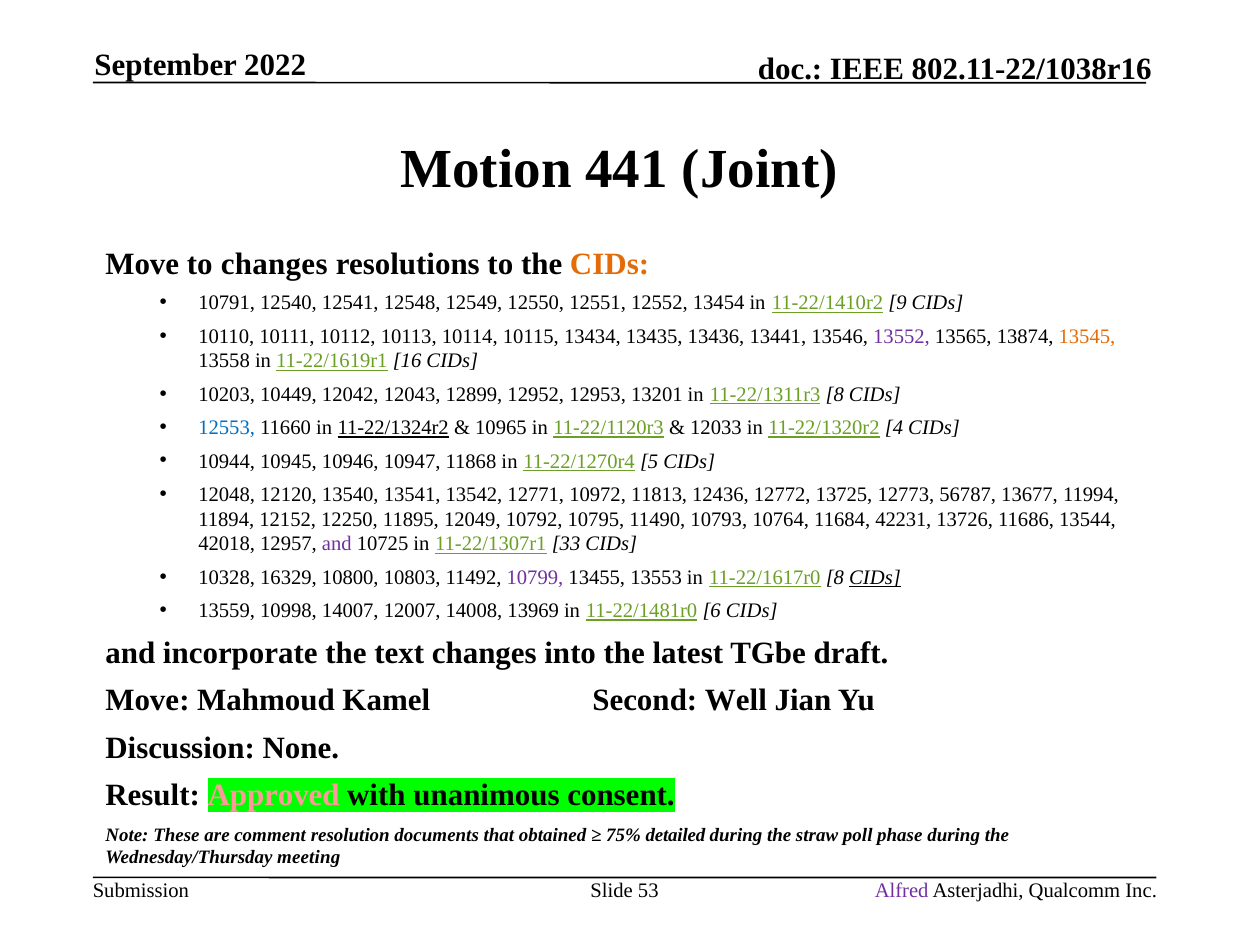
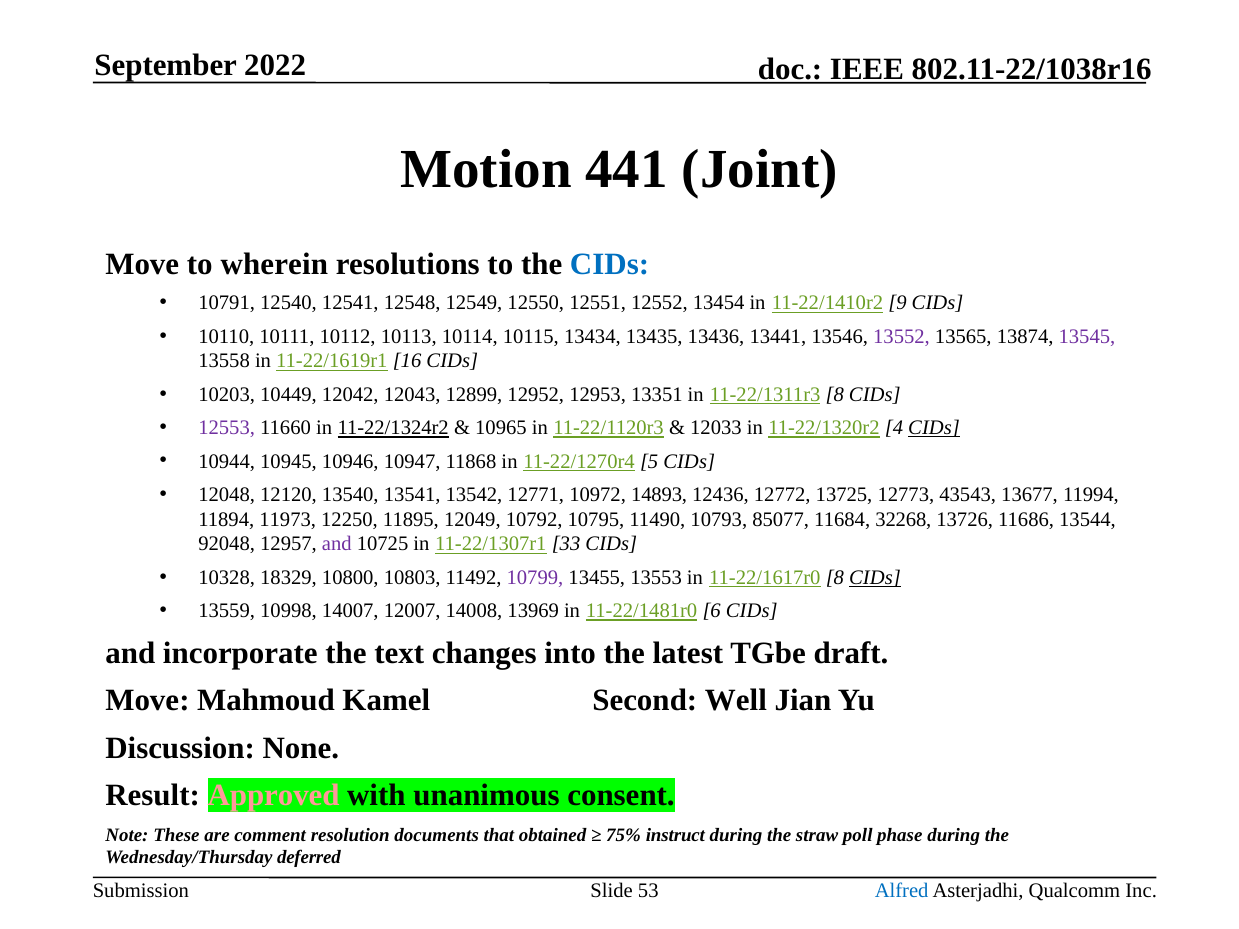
to changes: changes -> wherein (274, 264)
CIDs colour: orange -> blue (610, 264)
13545 colour: orange -> purple (1087, 336)
13201: 13201 -> 13351 (657, 395)
12553 colour: blue -> purple (227, 428)
CIDs underline: none -> present (934, 428)
11813: 11813 -> 14893 (659, 495)
56787: 56787 -> 43543 (968, 495)
12152: 12152 -> 11973 (288, 519)
10764: 10764 -> 85077 (781, 519)
42231: 42231 -> 32268 (903, 519)
42018: 42018 -> 92048 (227, 544)
16329: 16329 -> 18329 (288, 578)
detailed: detailed -> instruct (675, 835)
meeting: meeting -> deferred (309, 858)
Alfred colour: purple -> blue (902, 891)
